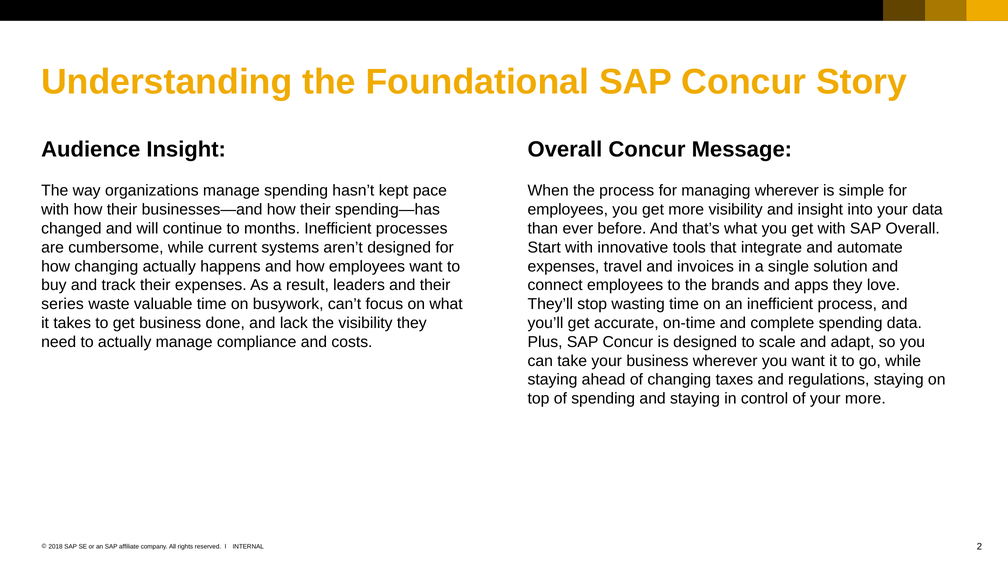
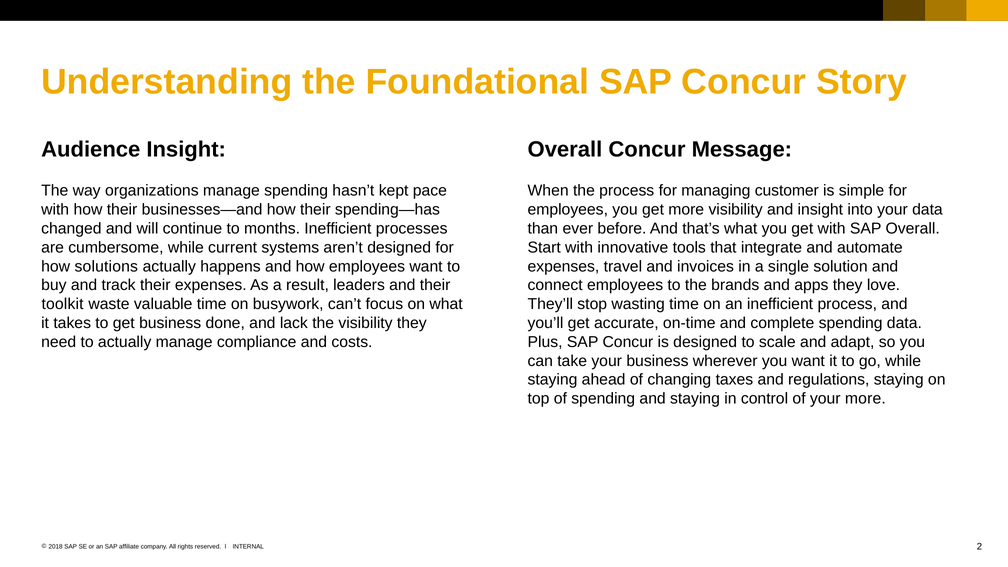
managing wherever: wherever -> customer (787, 191)
how changing: changing -> solutions (106, 266)
series: series -> toolkit (63, 304)
